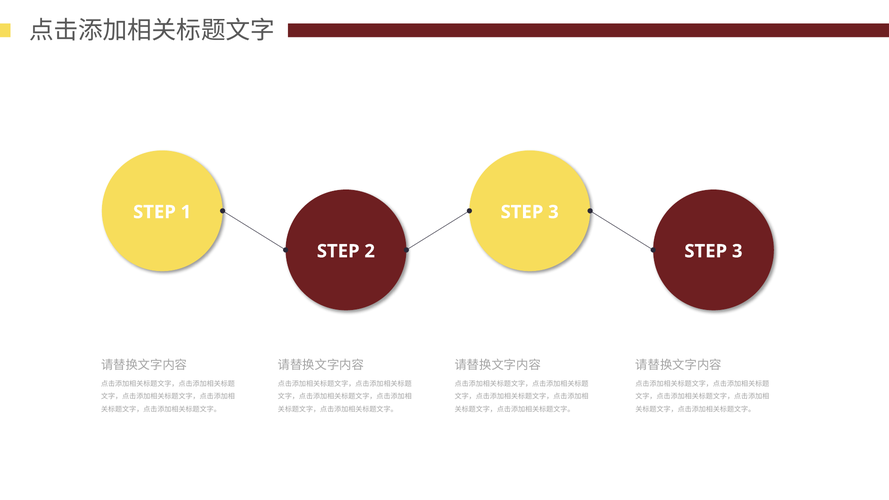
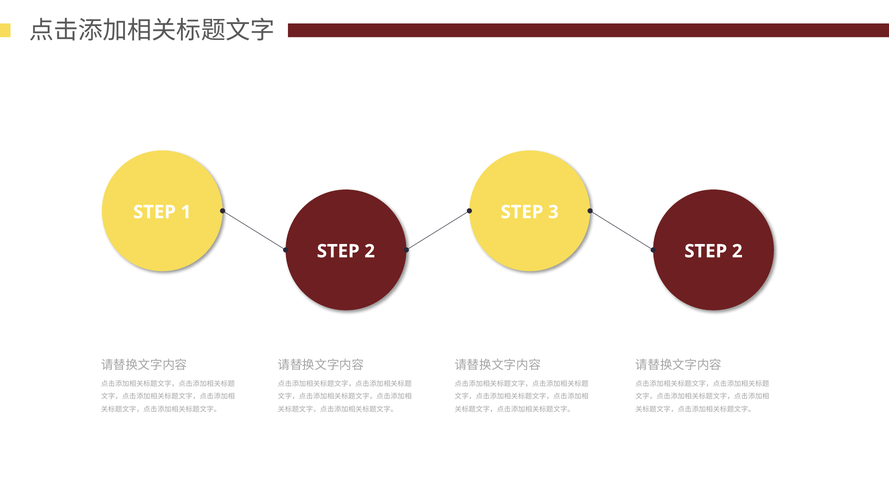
3: 3 -> 2 (737, 251)
